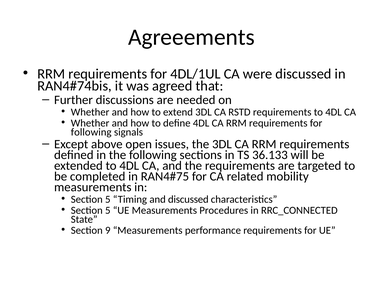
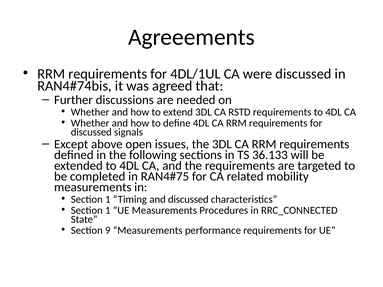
following: following -> discussed (91, 132)
5: 5 -> 1 (108, 199)
5: 5 -> 1 (108, 210)
